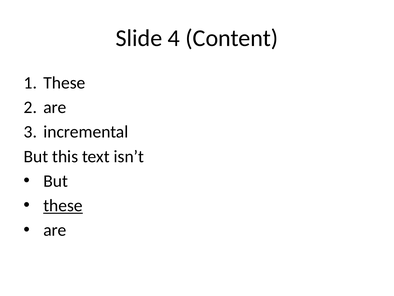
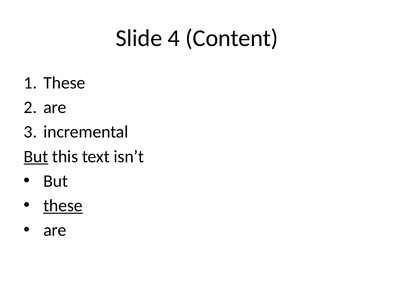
But underline: none -> present (36, 156)
